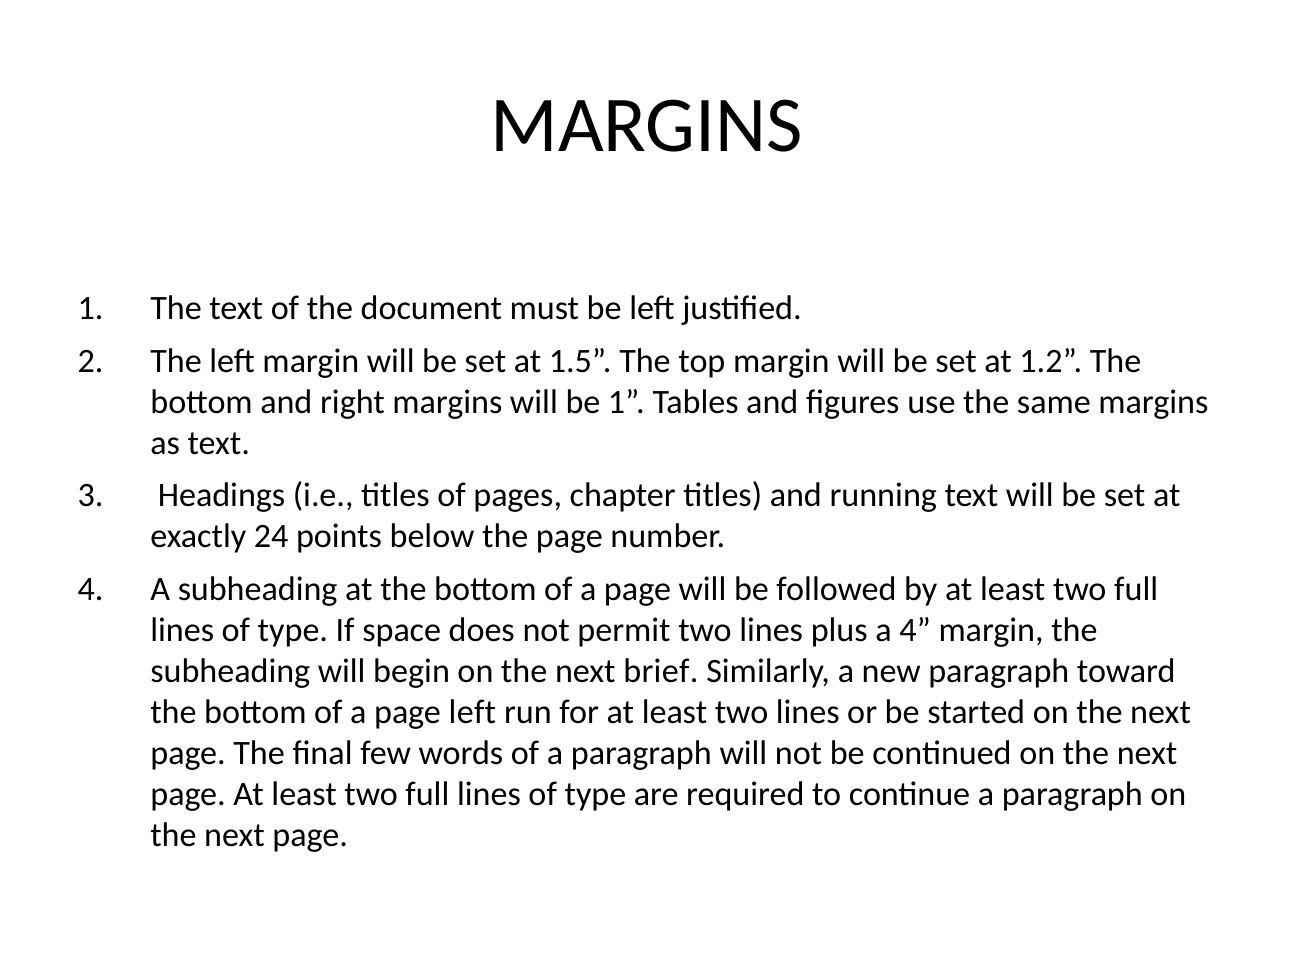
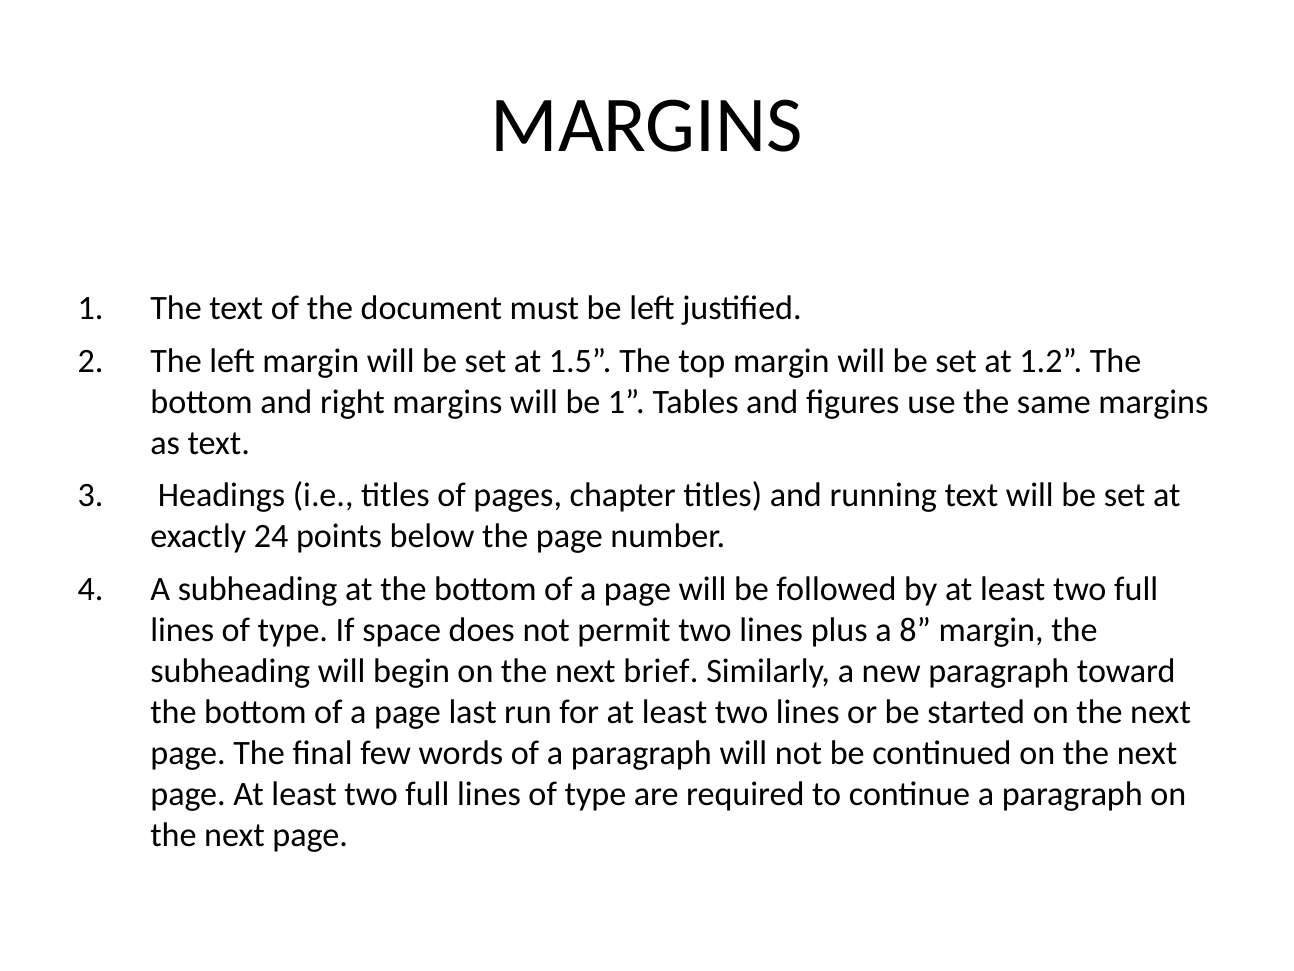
a 4: 4 -> 8 (915, 630)
page left: left -> last (473, 711)
